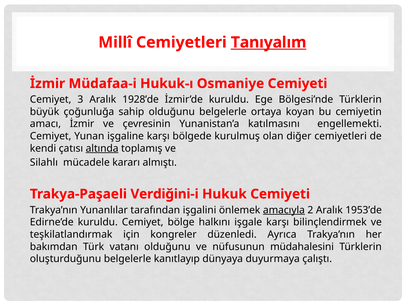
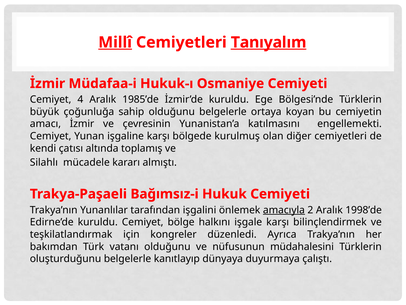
Millî underline: none -> present (115, 42)
3: 3 -> 4 (80, 99)
1928’de: 1928’de -> 1985’de (141, 99)
altında underline: present -> none (102, 148)
Verdiğini-i: Verdiğini-i -> Bağımsız-i (165, 194)
1953’de: 1953’de -> 1998’de (364, 210)
